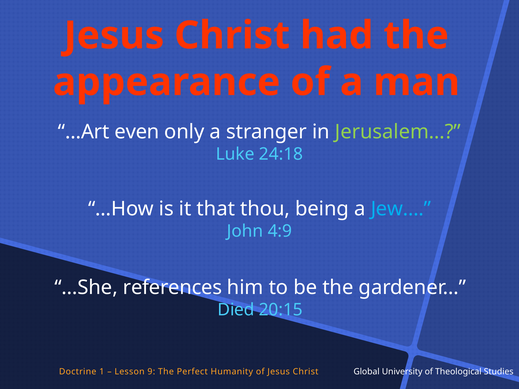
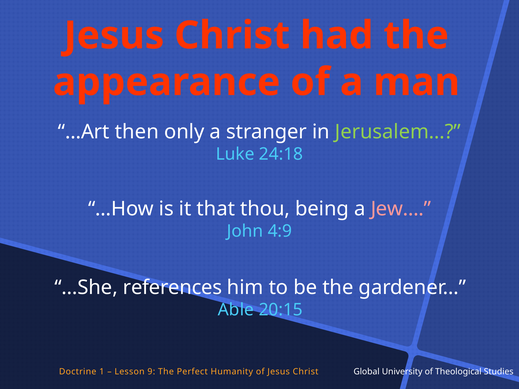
even: even -> then (137, 132)
Jew… colour: light blue -> pink (401, 209)
Died: Died -> Able (236, 310)
